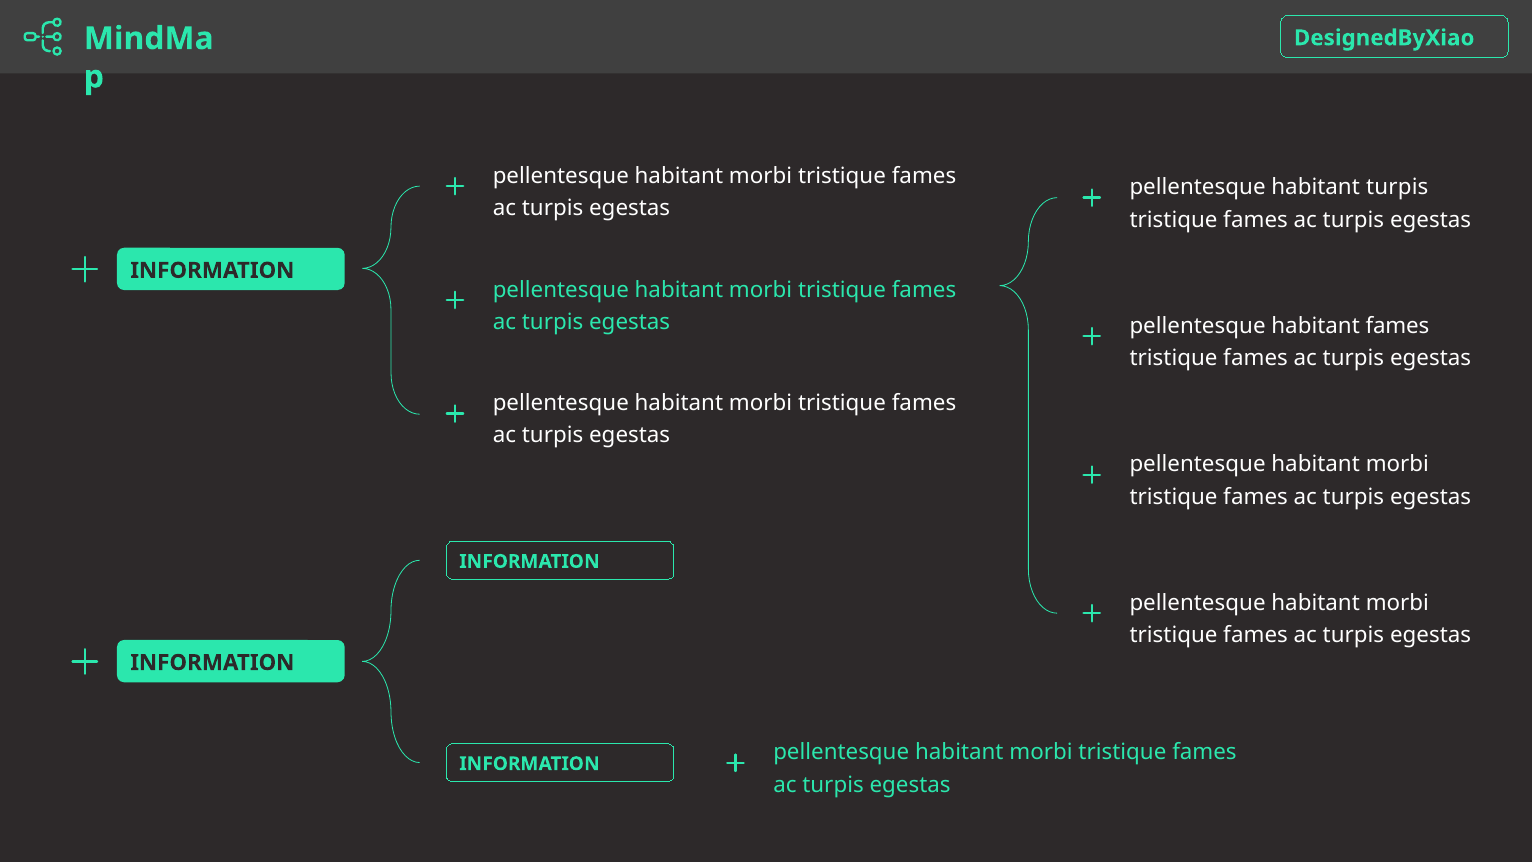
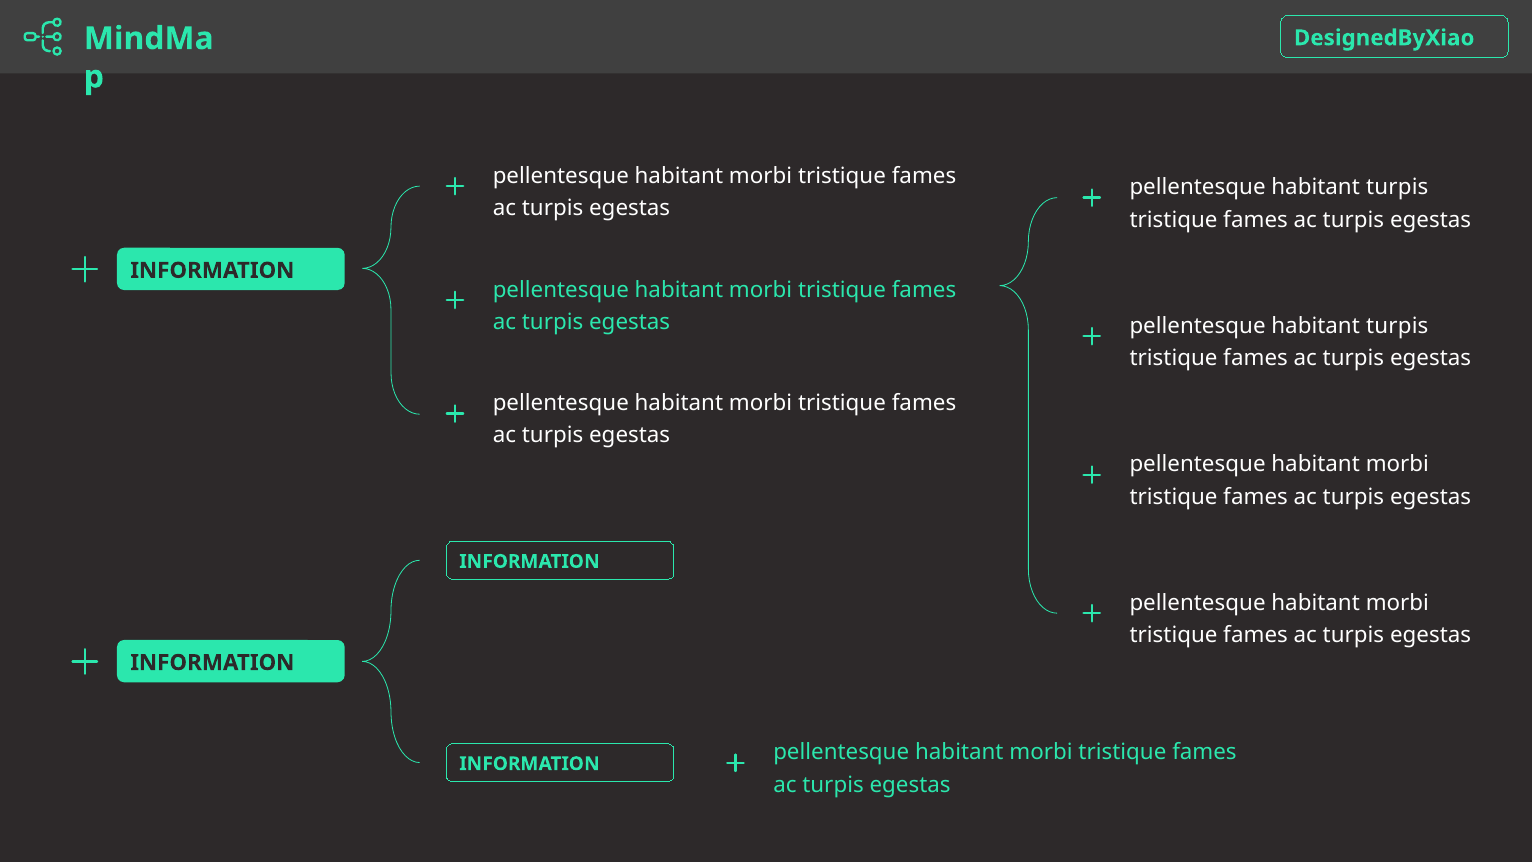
fames: fames -> turpis (1397, 326)
